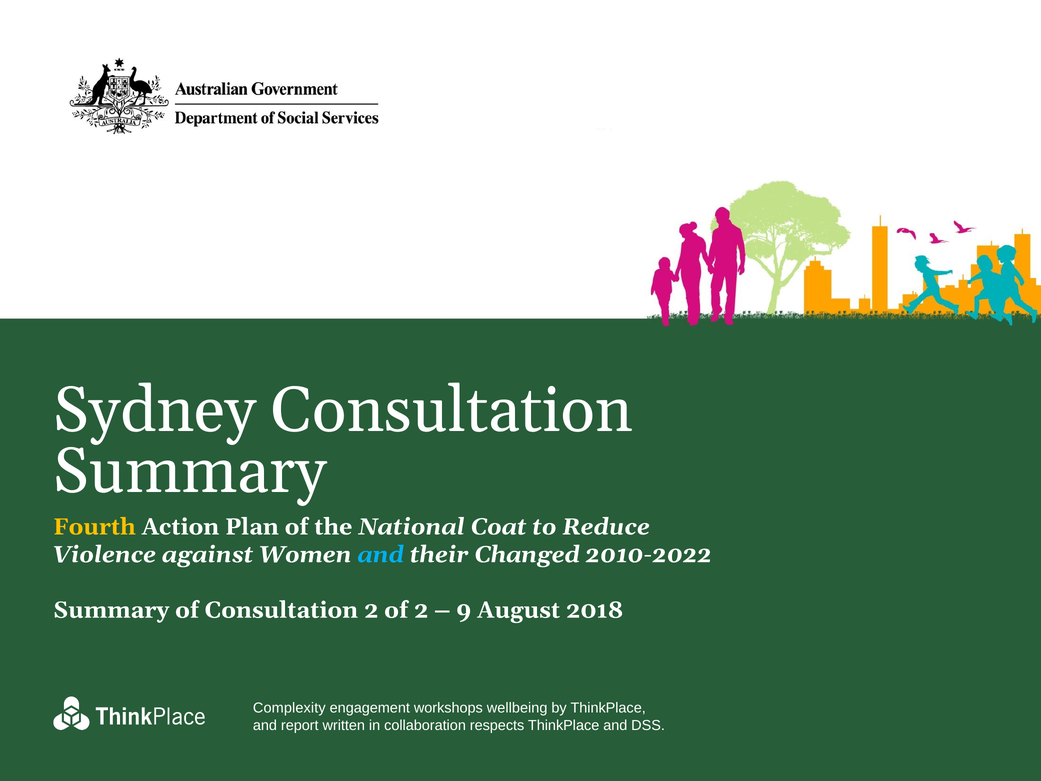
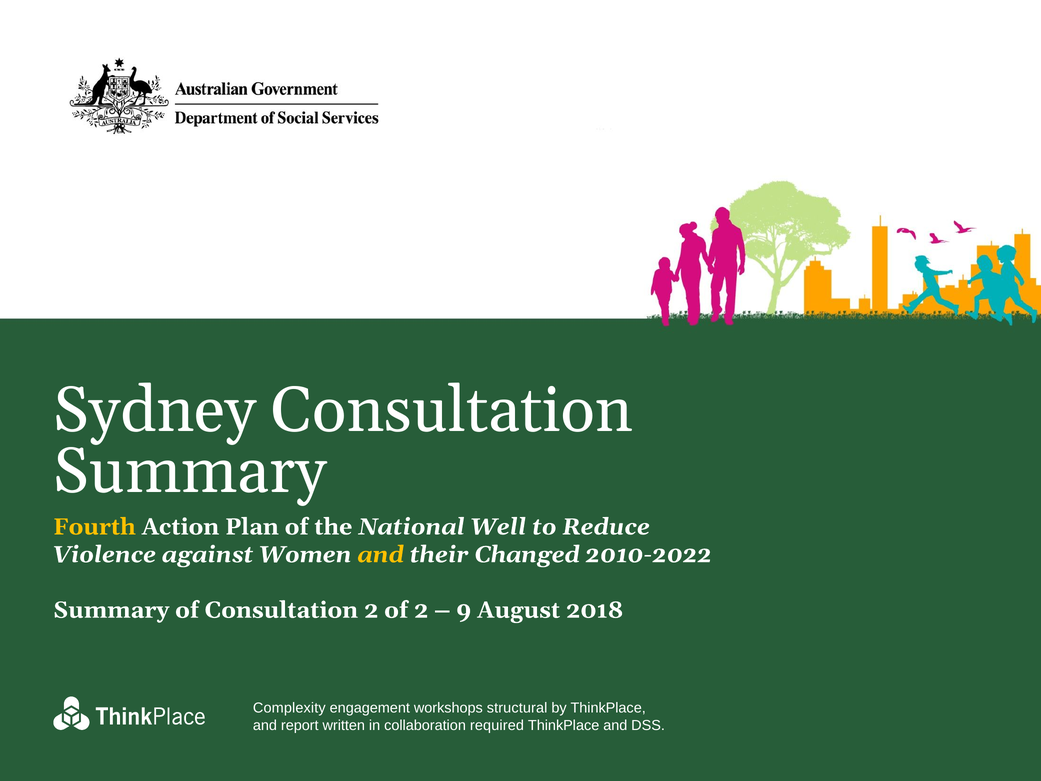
Coat: Coat -> Well (498, 527)
and colour: light blue -> yellow (381, 554)
wellbeing: wellbeing -> structural (517, 708)
respects: respects -> required (497, 725)
